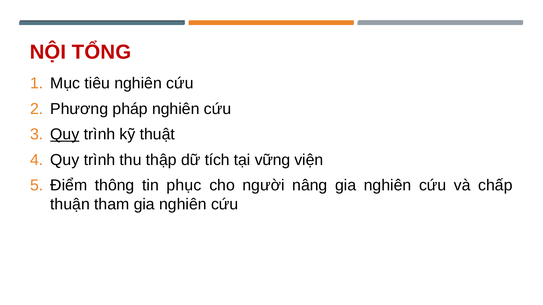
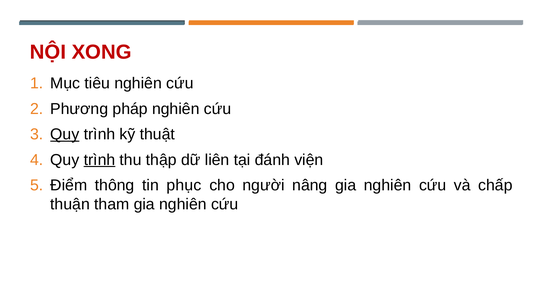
TỔNG: TỔNG -> XONG (102, 52)
trình underline: none -> present (99, 160)
tích: tích -> liên (217, 160)
vững: vững -> đánh (272, 160)
